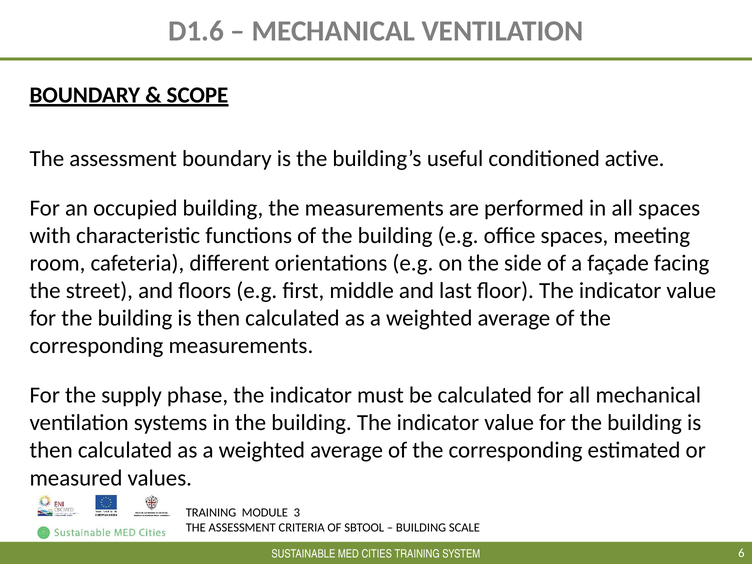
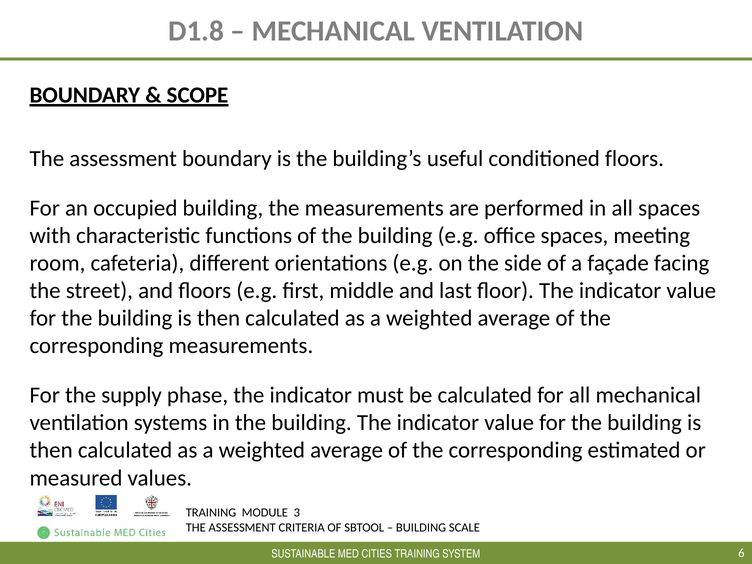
D1.6: D1.6 -> D1.8 (196, 31)
conditioned active: active -> floors (634, 158)
